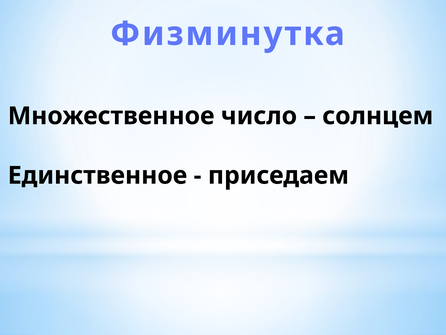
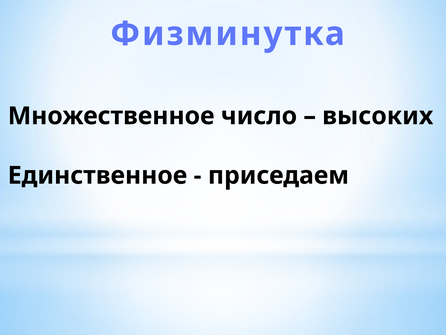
солнцем: солнцем -> высоких (378, 116)
